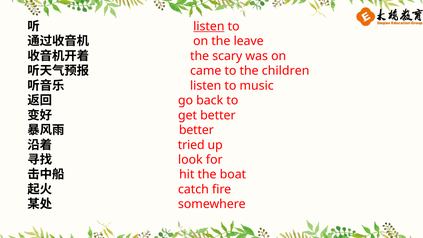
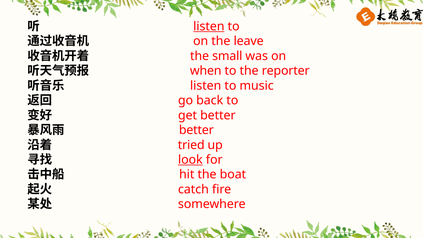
scary: scary -> small (227, 56)
came: came -> when (206, 71)
children: children -> reporter (286, 71)
look underline: none -> present (190, 160)
